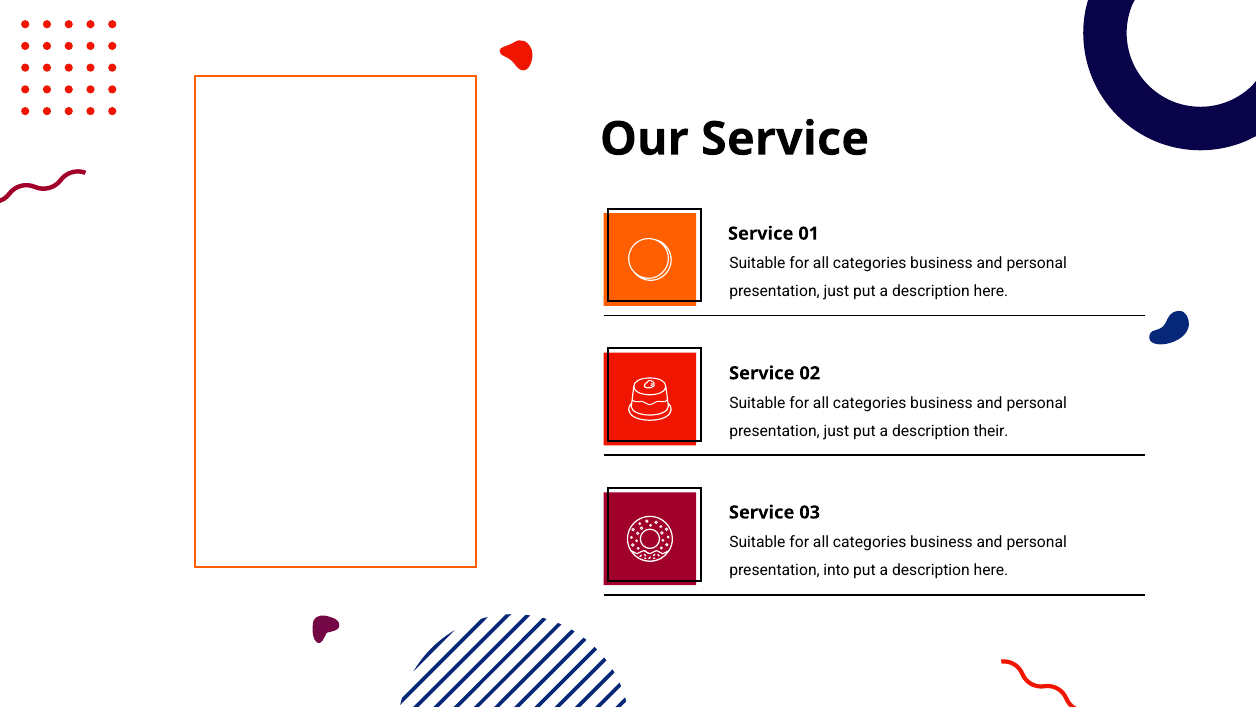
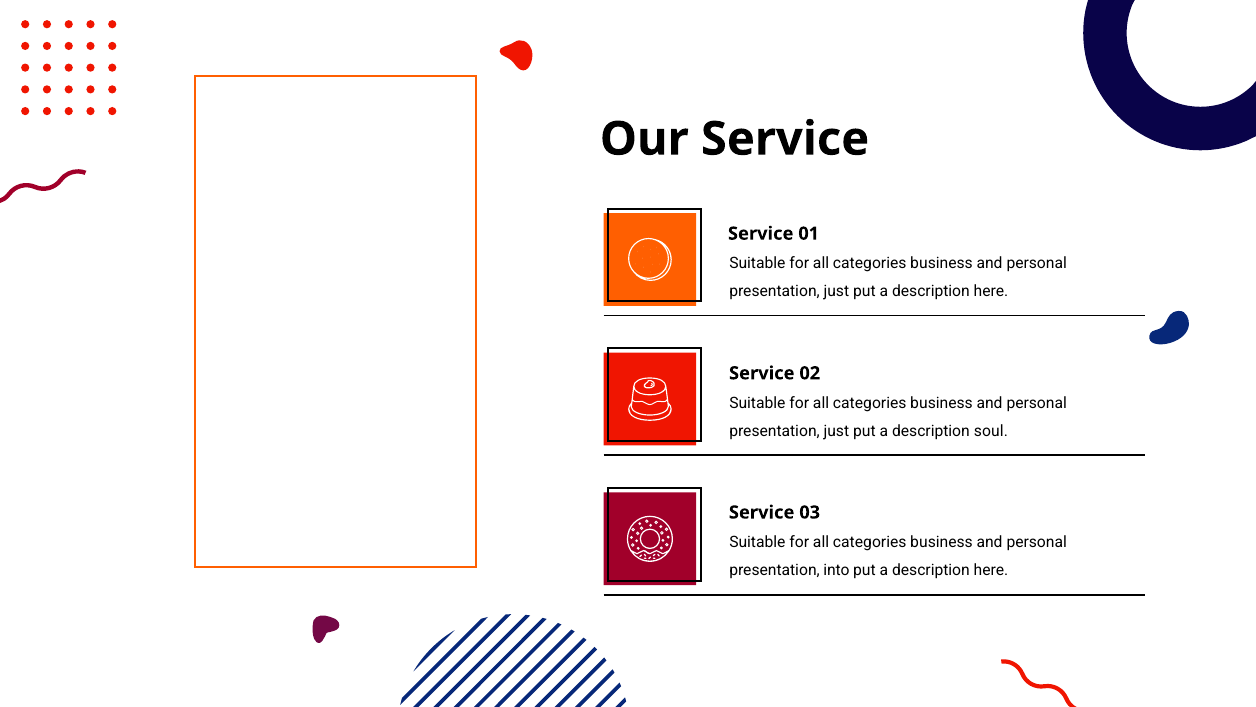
their: their -> soul (991, 431)
